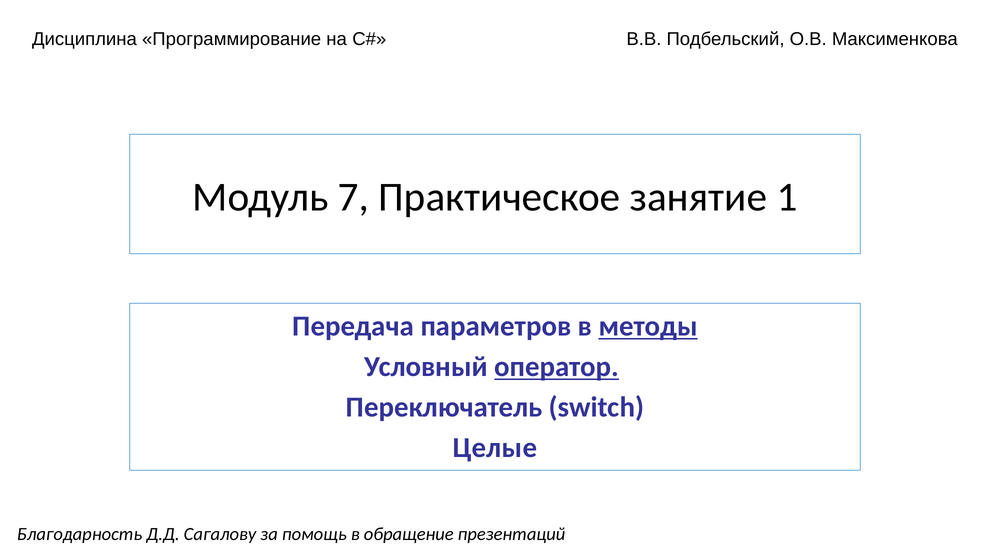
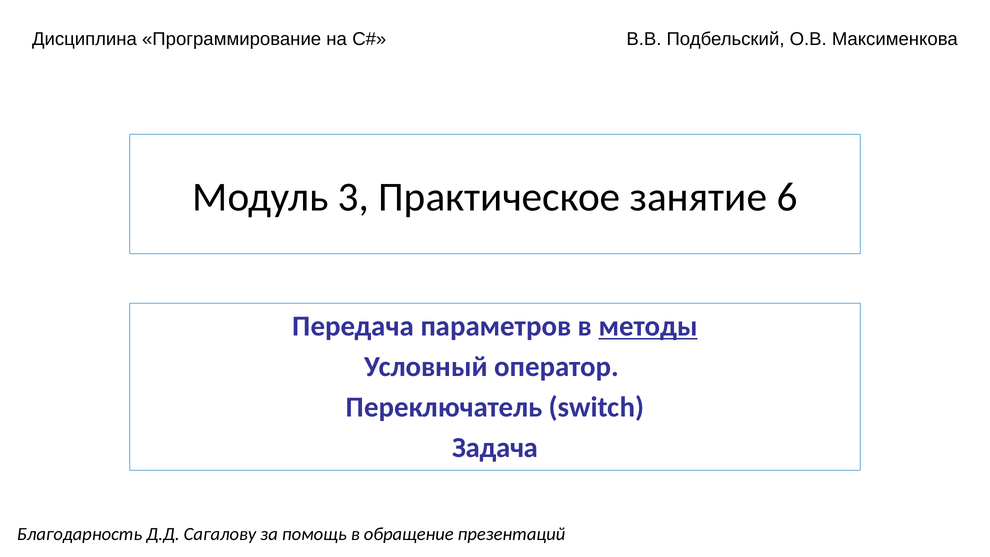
7: 7 -> 3 (353, 197)
1: 1 -> 6 (787, 197)
оператор underline: present -> none (557, 367)
Целые: Целые -> Задача (495, 448)
